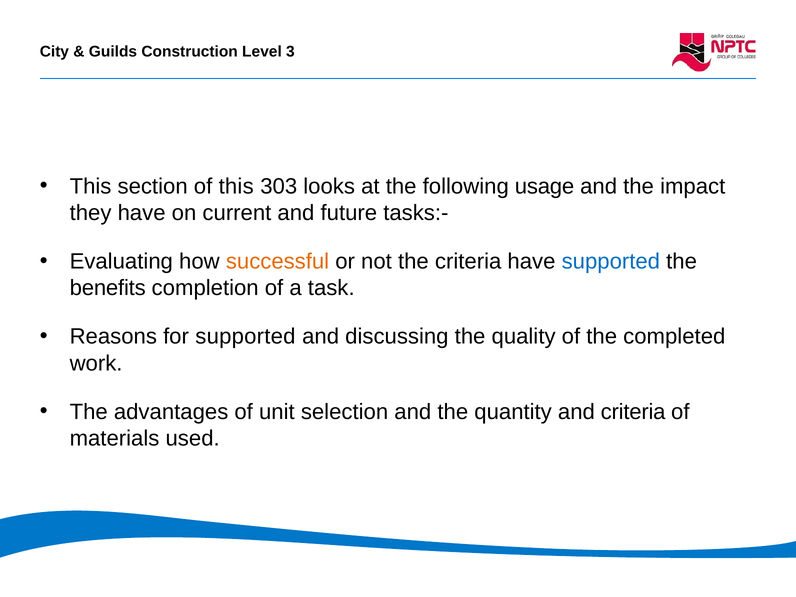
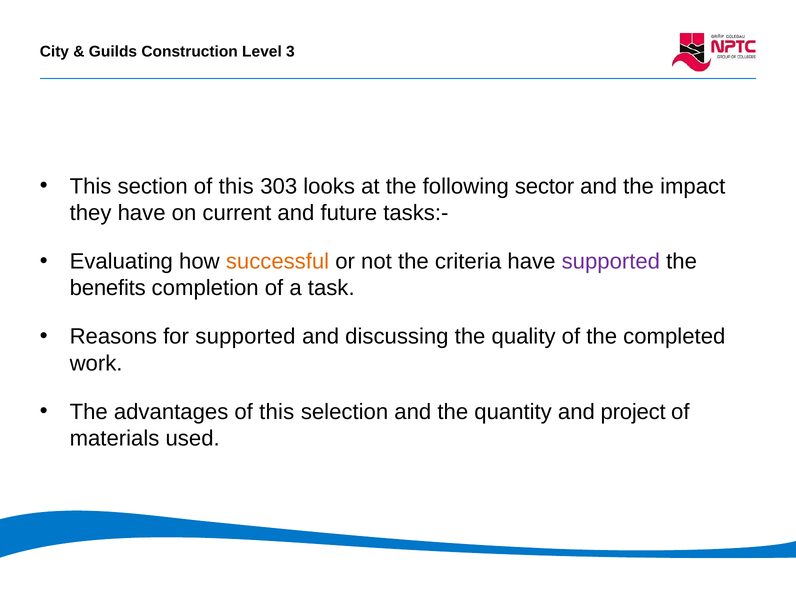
usage: usage -> sector (545, 186)
supported colour: blue -> purple (611, 261)
advantages of unit: unit -> this (277, 412)
and criteria: criteria -> project (633, 412)
